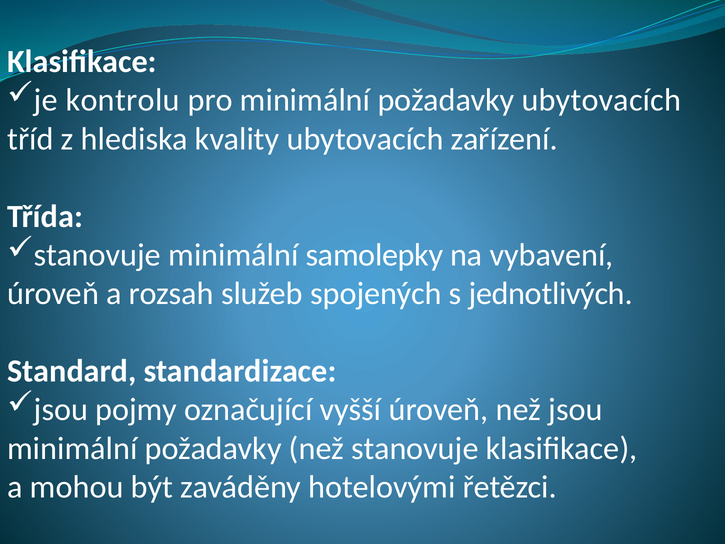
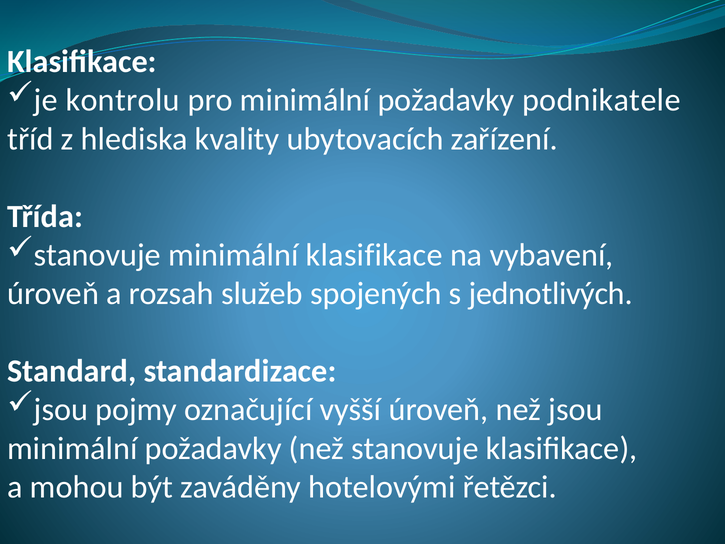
požadavky ubytovacích: ubytovacích -> podnikatele (601, 100)
minimální samolepky: samolepky -> klasifikace (374, 255)
